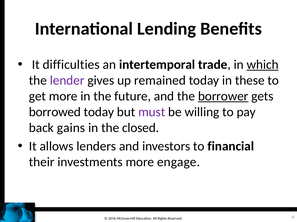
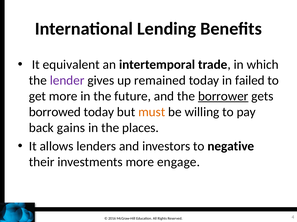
difficulties: difficulties -> equivalent (71, 65)
which underline: present -> none (263, 65)
these: these -> failed (250, 81)
must colour: purple -> orange (152, 112)
closed: closed -> places (140, 128)
financial: financial -> negative (231, 147)
